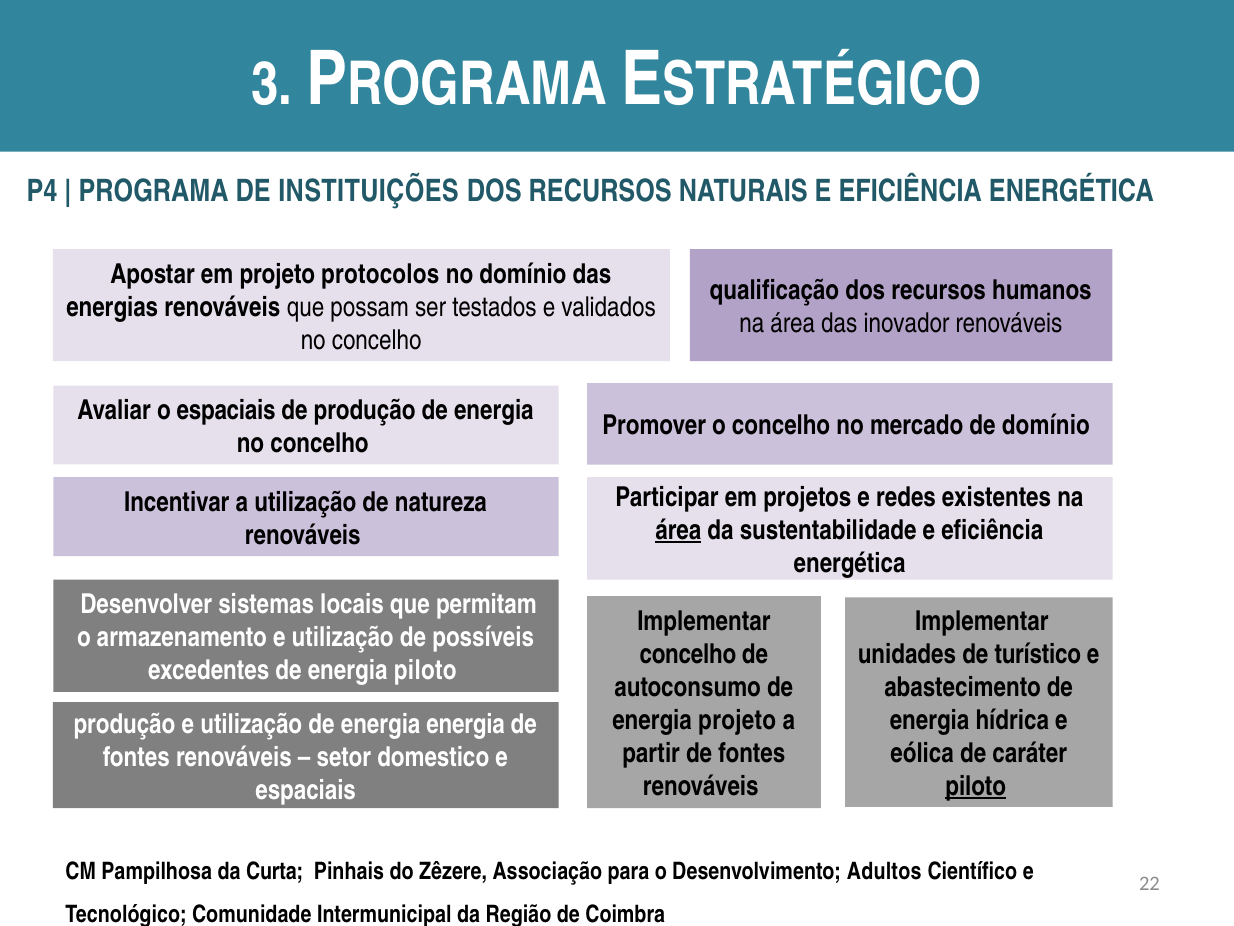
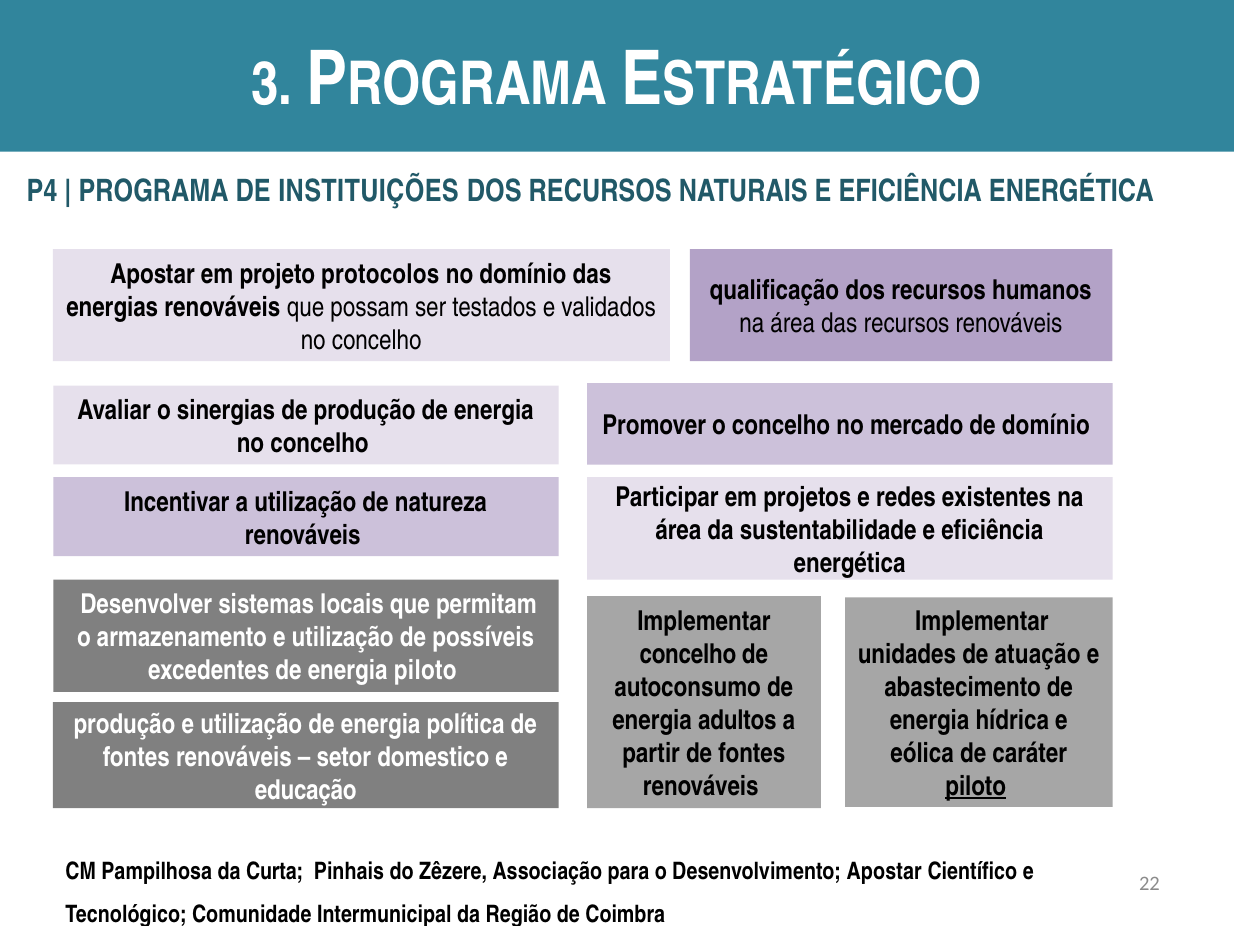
das inovador: inovador -> recursos (907, 323)
o espaciais: espaciais -> sinergias (226, 410)
área underline: present -> none (678, 530)
turístico: turístico -> atuação (1038, 654)
energia projeto: projeto -> adultos (737, 720)
energia energia: energia -> política (466, 724)
espaciais: espaciais -> educação (306, 790)
Desenvolvimento Adultos: Adultos -> Apostar (884, 871)
